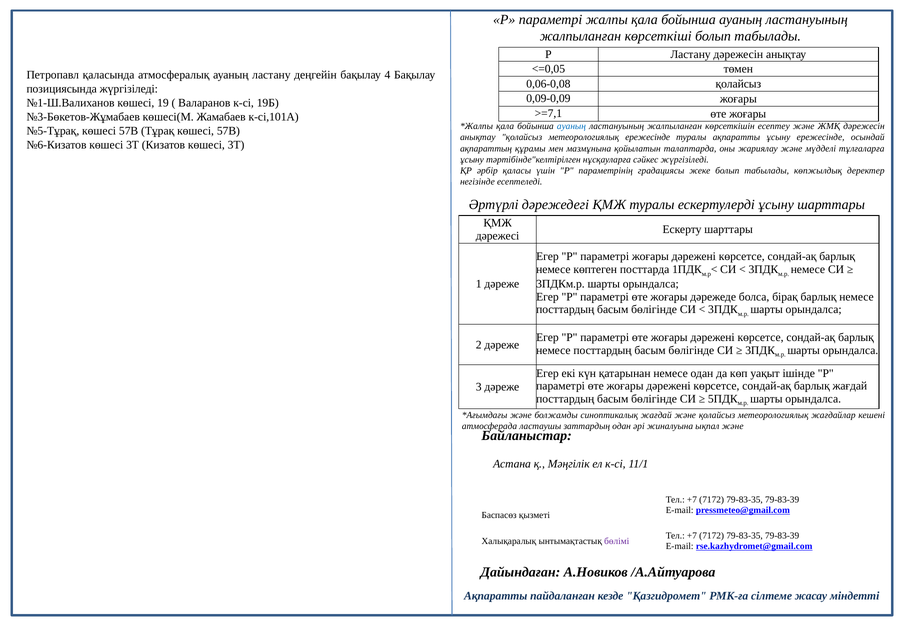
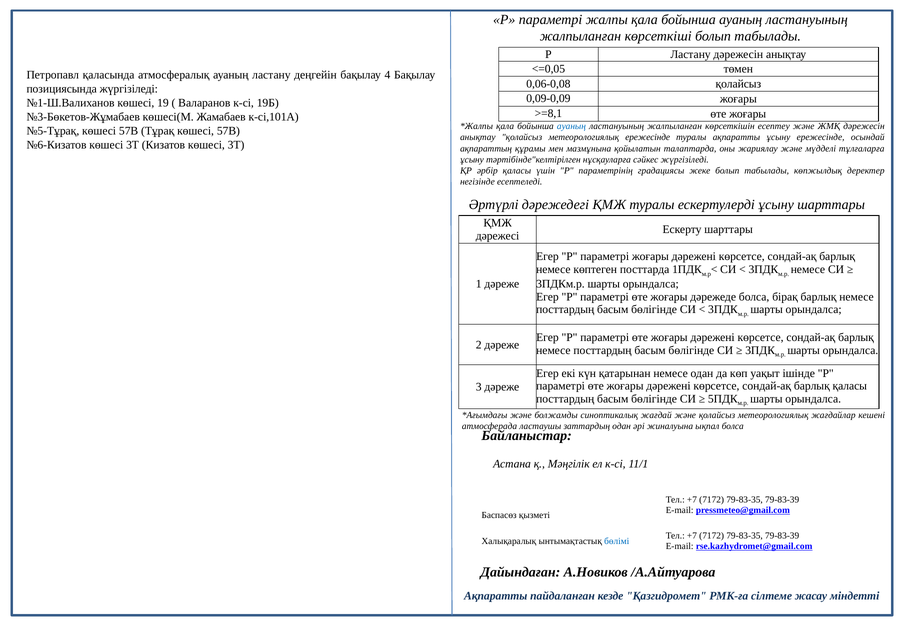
>=7,1: >=7,1 -> >=8,1 (548, 113)
барлық жағдай: жағдай -> қаласы (850, 386)
ықпал және: және -> болса (733, 426)
бөлімі colour: purple -> blue (617, 541)
